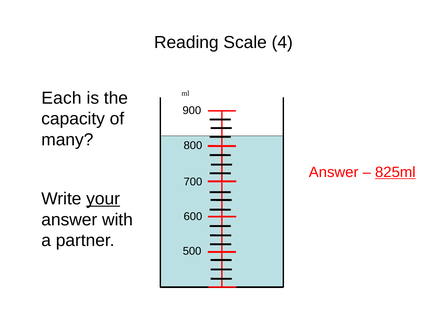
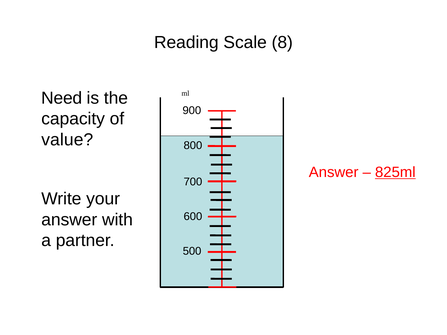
4: 4 -> 8 (282, 43)
Each: Each -> Need (62, 98)
many: many -> value (67, 140)
your underline: present -> none (103, 199)
